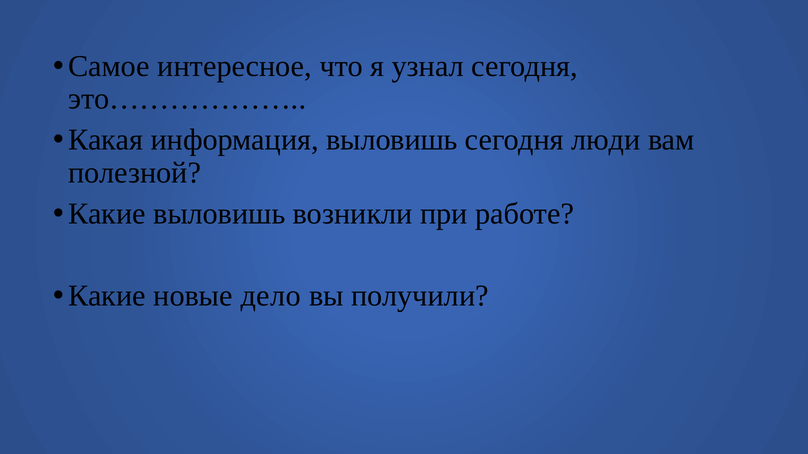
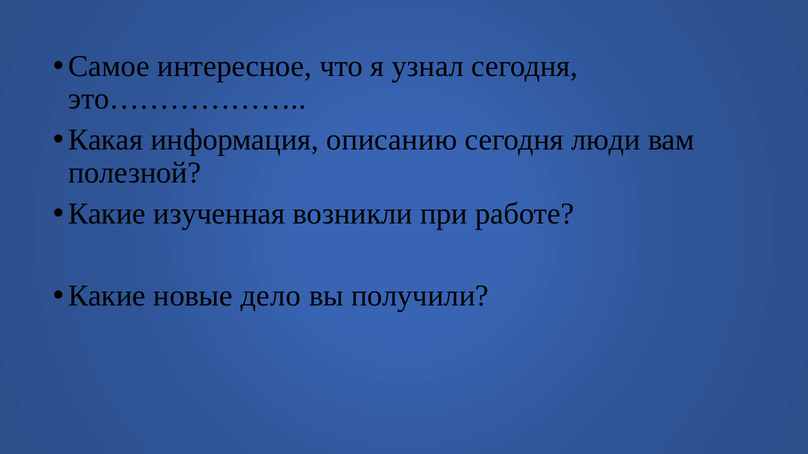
информация выловишь: выловишь -> описанию (392, 140)
Какие выловишь: выловишь -> изученная (219, 214)
